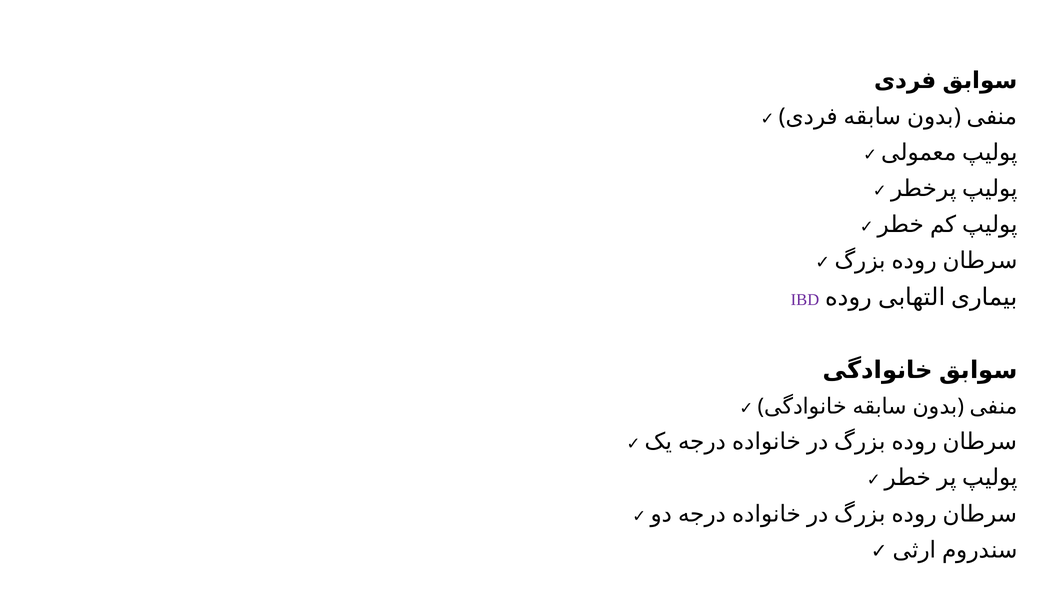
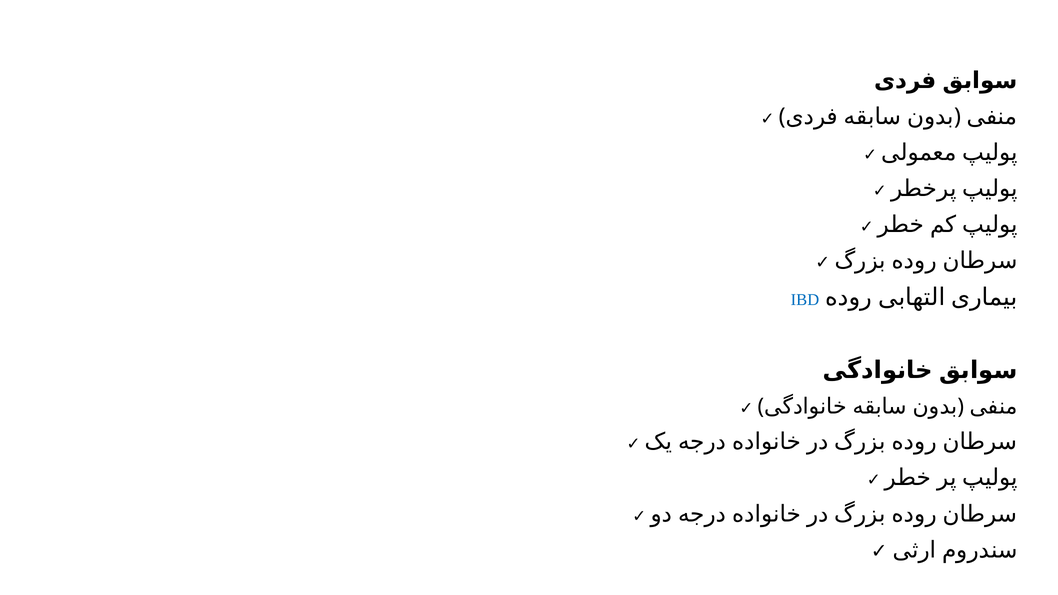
IBD colour: purple -> blue (805, 300)
